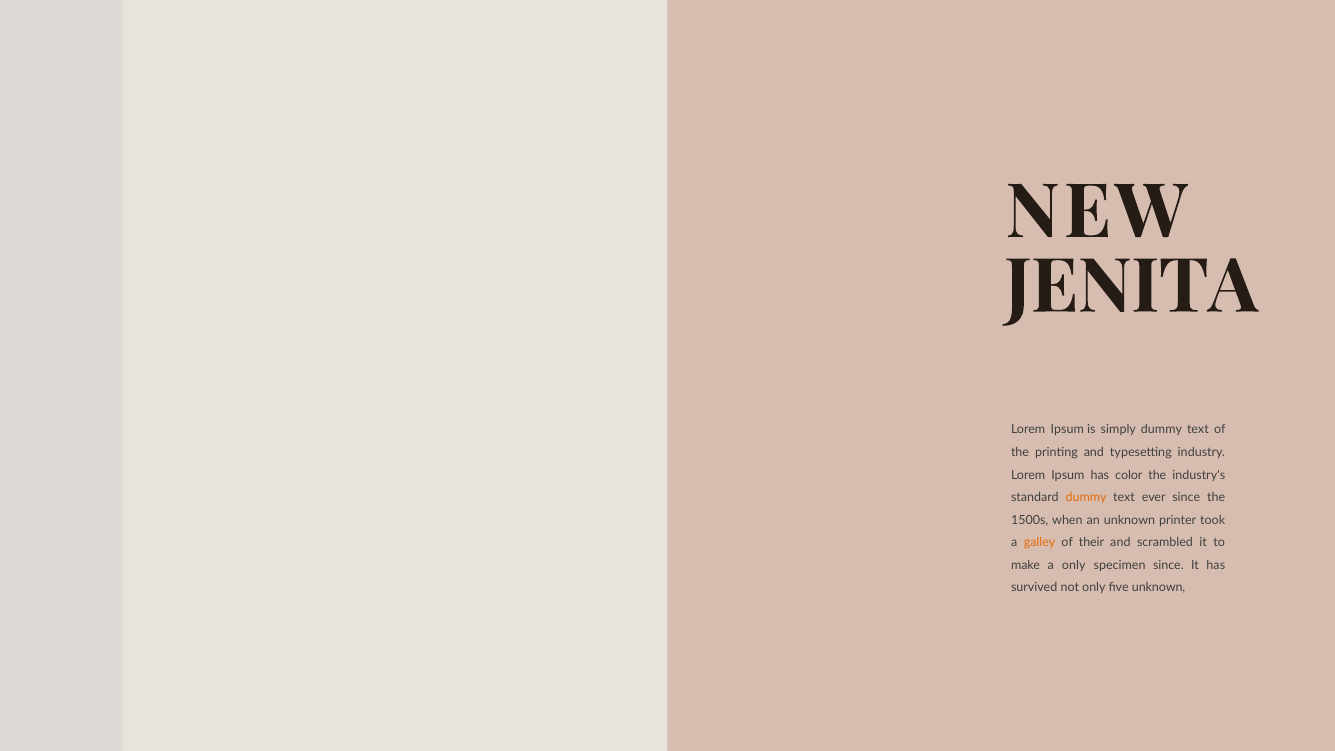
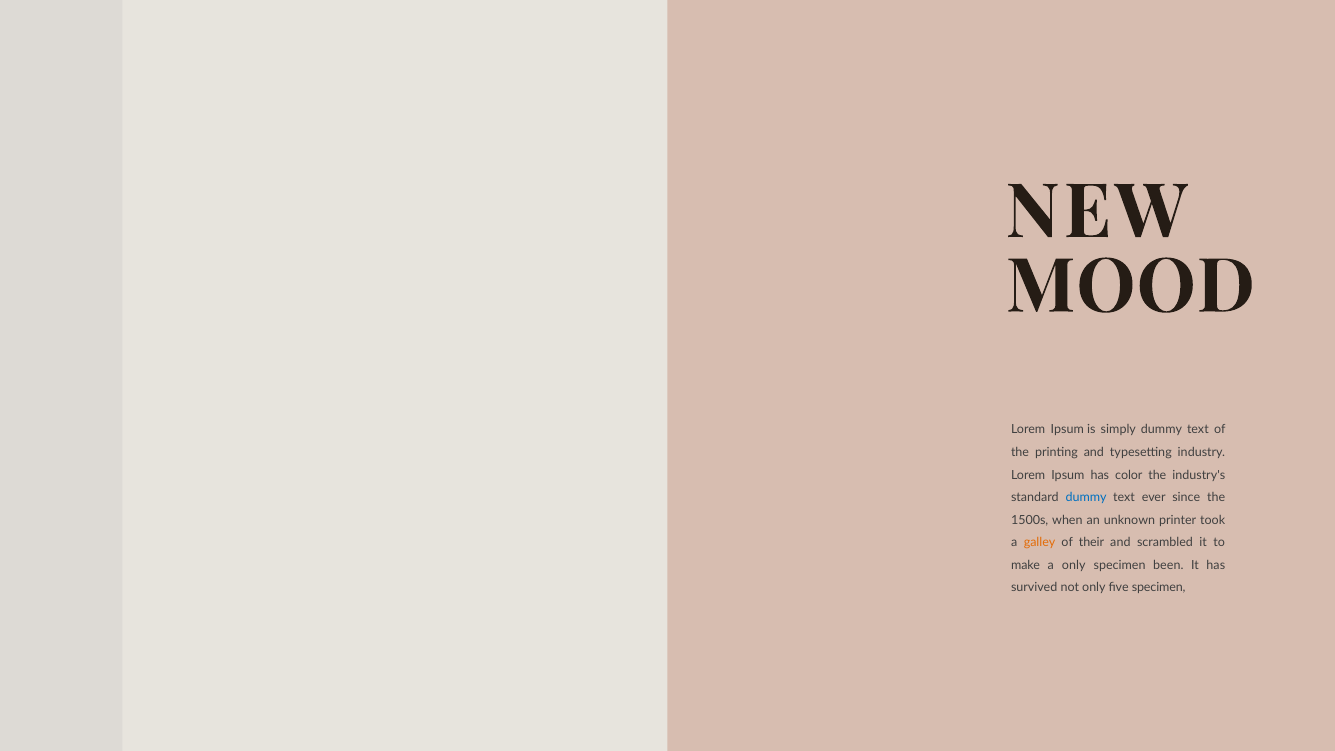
JENITA: JENITA -> MOOD (1130, 287)
dummy colour: orange -> blue (1086, 497)
specimen since: since -> been (1168, 565)
five unknown: unknown -> specimen (1159, 588)
